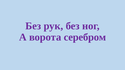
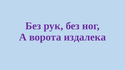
серебром: серебром -> издалека (85, 37)
